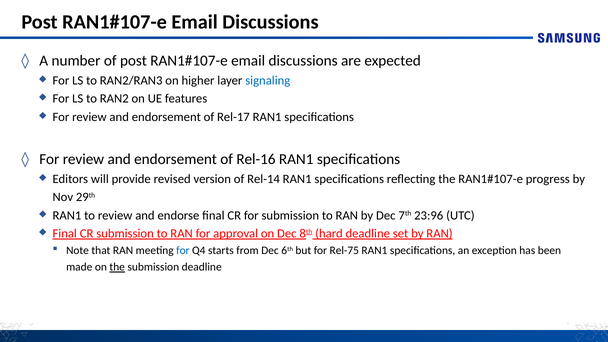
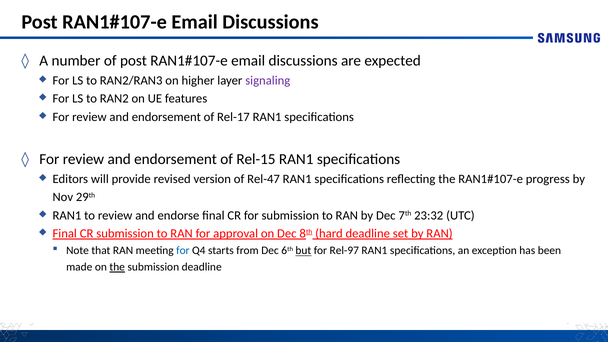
signaling colour: blue -> purple (268, 80)
Rel-16: Rel-16 -> Rel-15 (256, 159)
Rel-14: Rel-14 -> Rel-47 (264, 179)
23:96: 23:96 -> 23:32 (429, 215)
but underline: none -> present (303, 251)
Rel-75: Rel-75 -> Rel-97 (344, 251)
